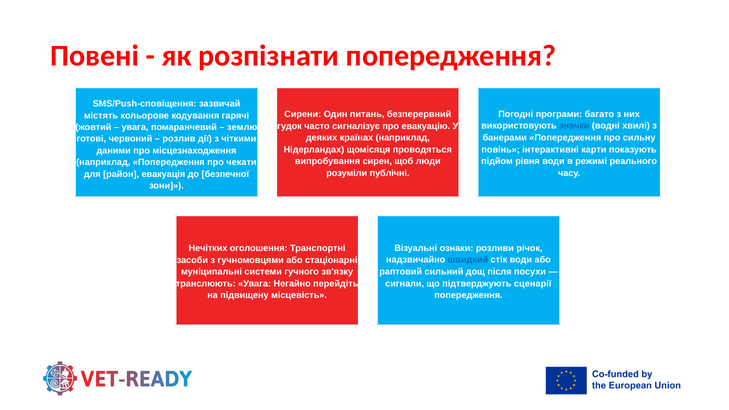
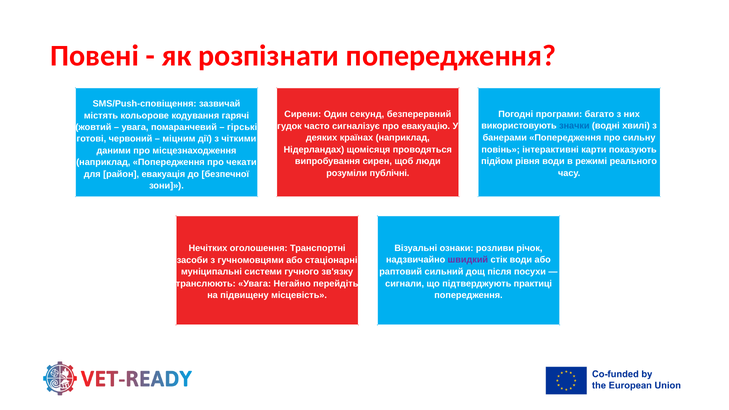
питань: питань -> секунд (367, 114)
землю: землю -> гірські (242, 127)
розлив: розлив -> міцним (179, 139)
швидкий colour: blue -> purple (468, 260)
сценарії: сценарії -> практиці (533, 284)
